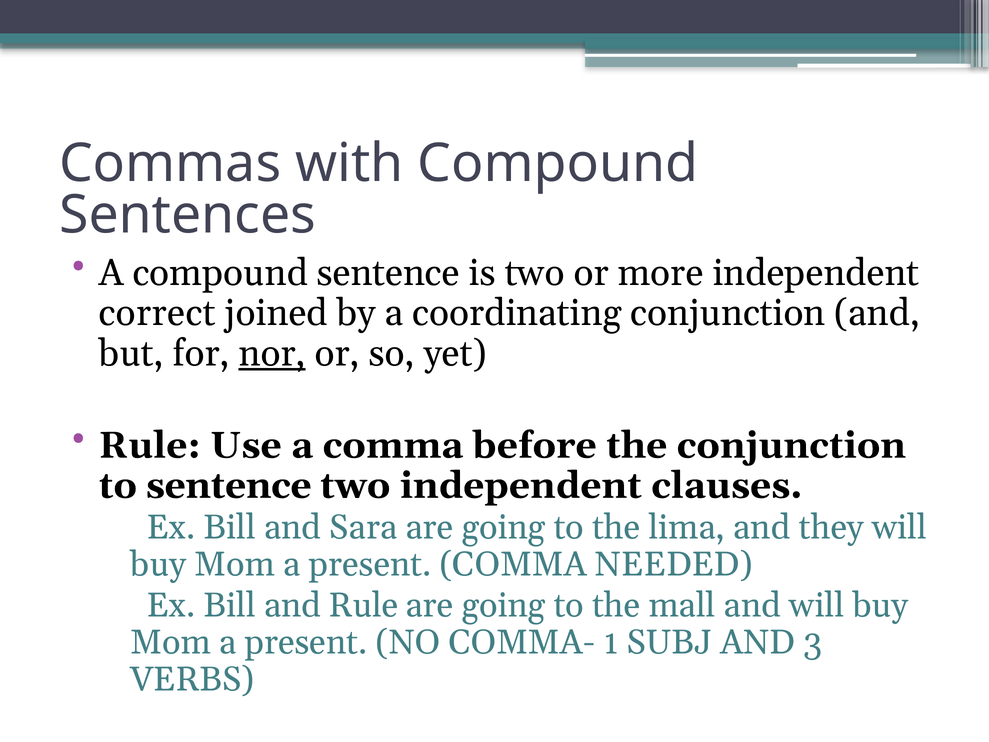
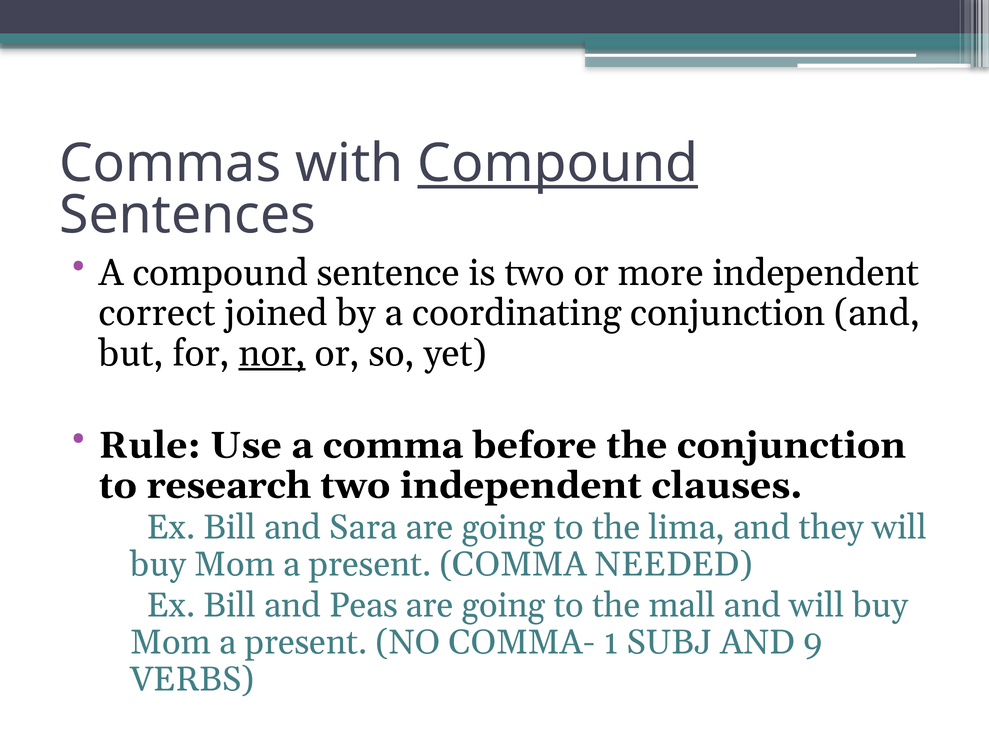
Compound underline: none -> present (558, 164)
to sentence: sentence -> research (229, 485)
and Rule: Rule -> Peas (364, 605)
3: 3 -> 9 (813, 642)
